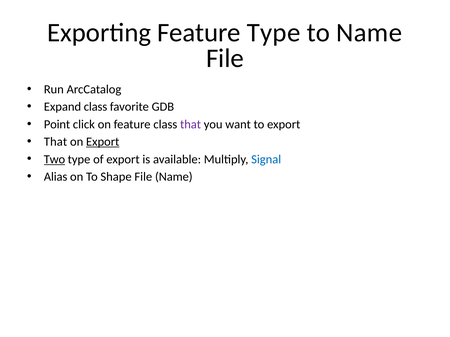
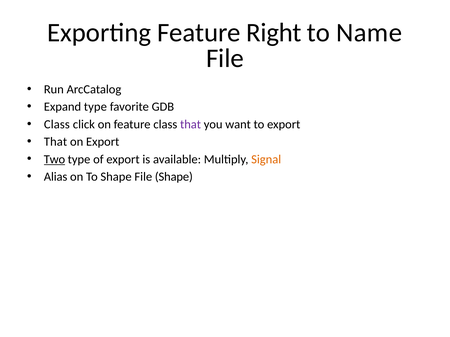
Feature Type: Type -> Right (274, 33)
Expand class: class -> type (95, 107)
Point: Point -> Class (57, 124)
Export underline: present -> none (103, 142)
Signal colour: blue -> orange (266, 159)
File Name: Name -> Shape (174, 177)
